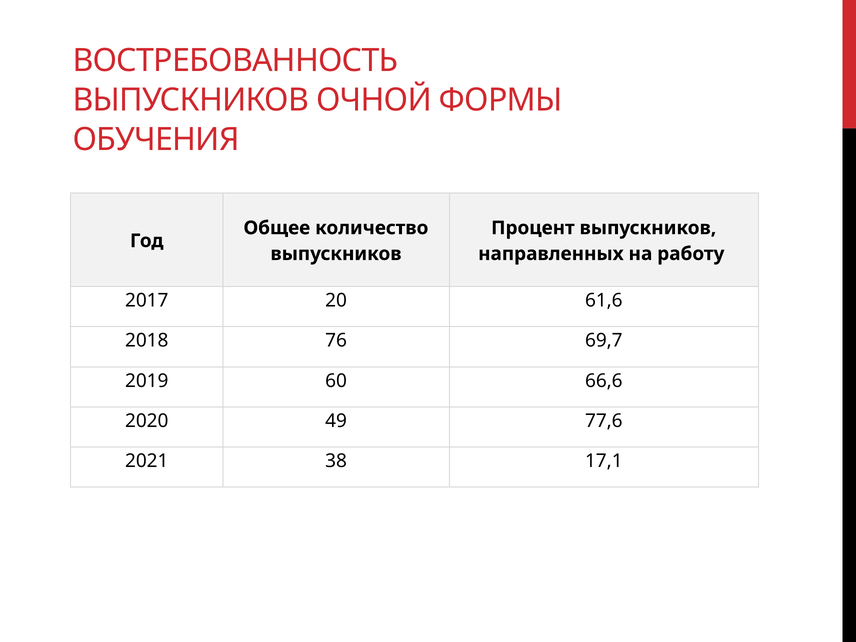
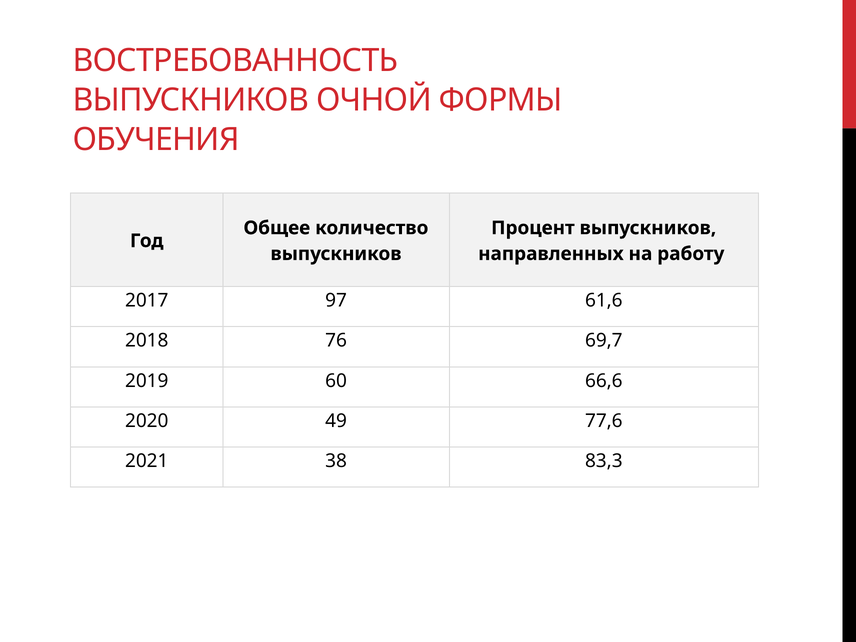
20: 20 -> 97 (336, 301)
17,1: 17,1 -> 83,3 (604, 461)
